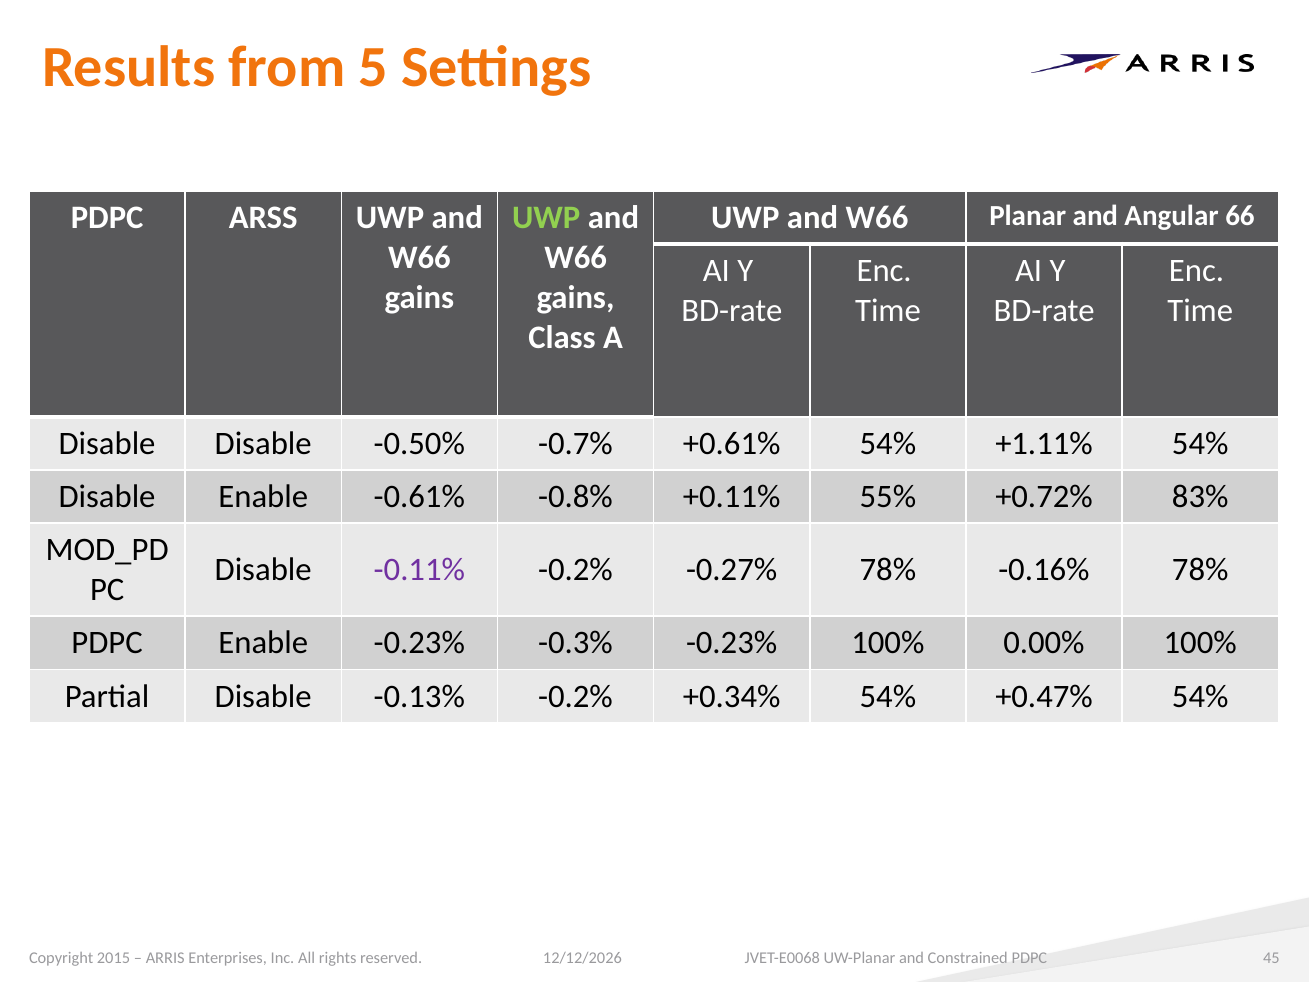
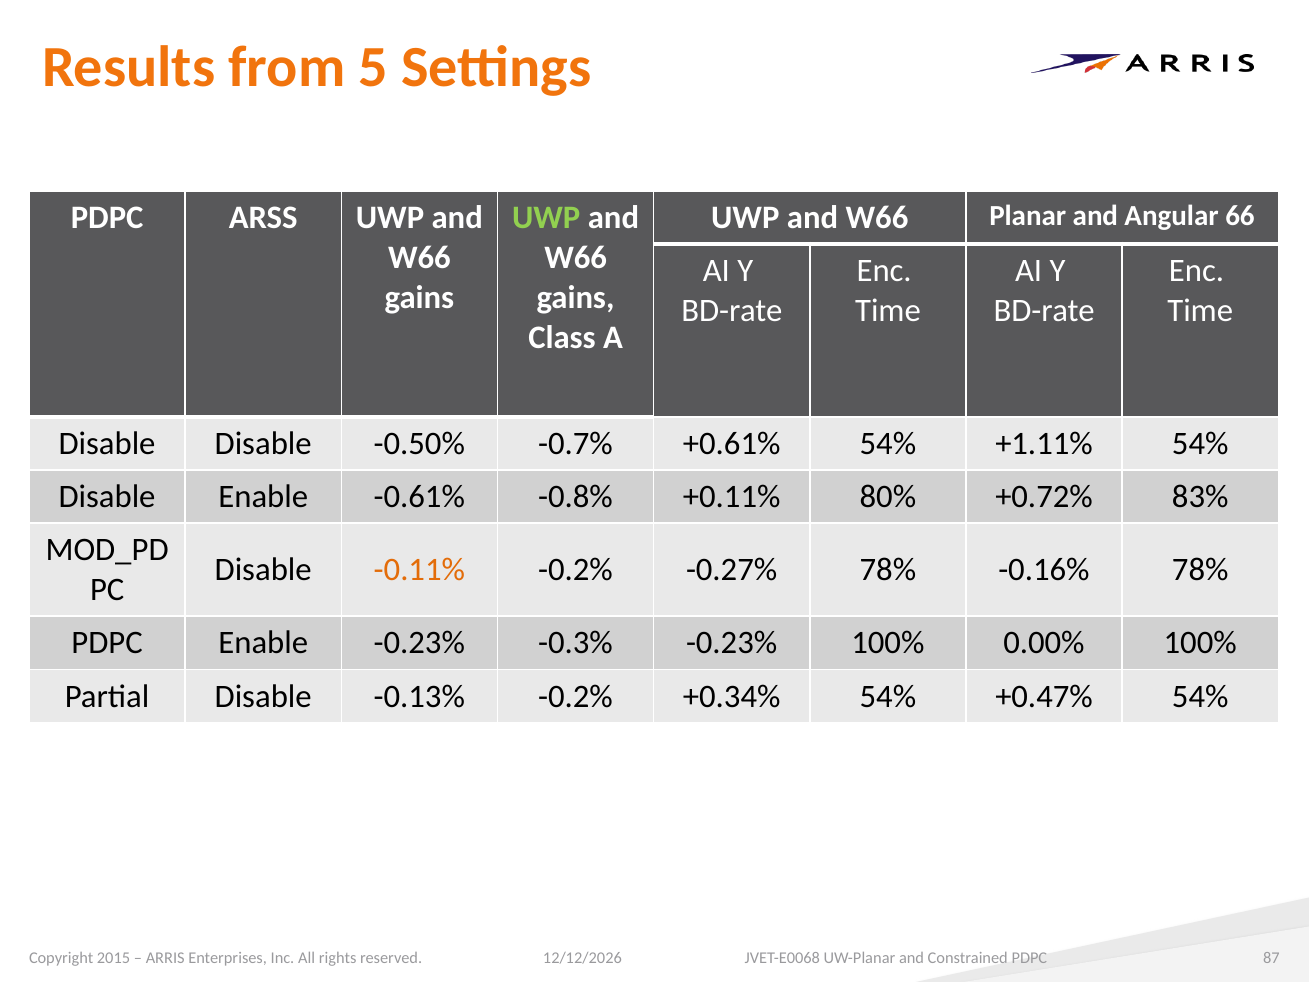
55%: 55% -> 80% (888, 497)
-0.11% colour: purple -> orange (419, 570)
45: 45 -> 87 (1271, 958)
